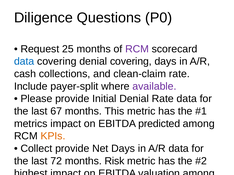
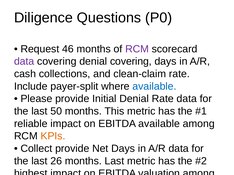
25: 25 -> 46 (68, 49)
data colour: blue -> purple (24, 62)
available colour: purple -> blue (154, 87)
67: 67 -> 50 (56, 111)
metrics: metrics -> reliable (31, 124)
EBITDA predicted: predicted -> available (159, 124)
72: 72 -> 26 (56, 161)
months Risk: Risk -> Last (114, 161)
